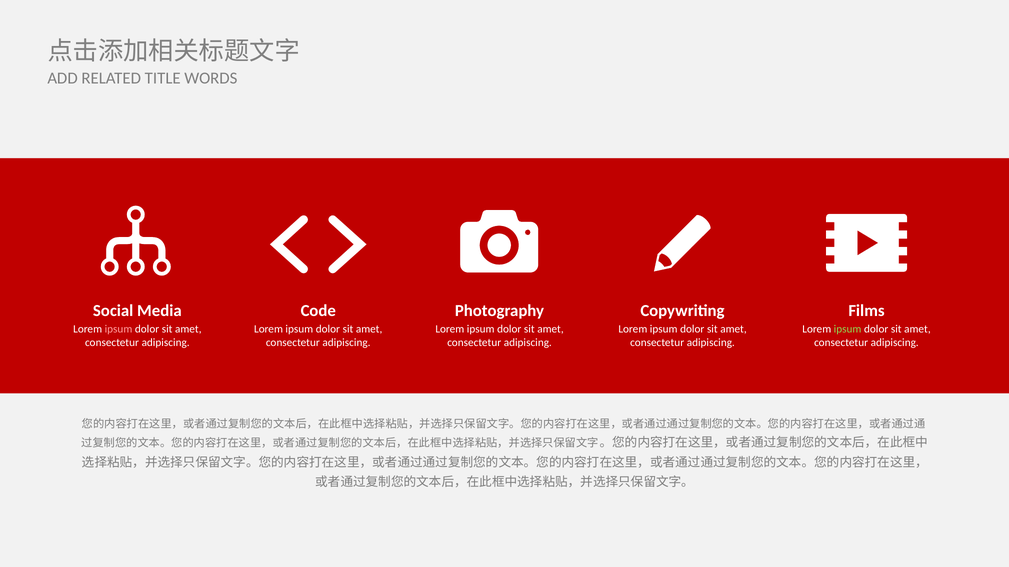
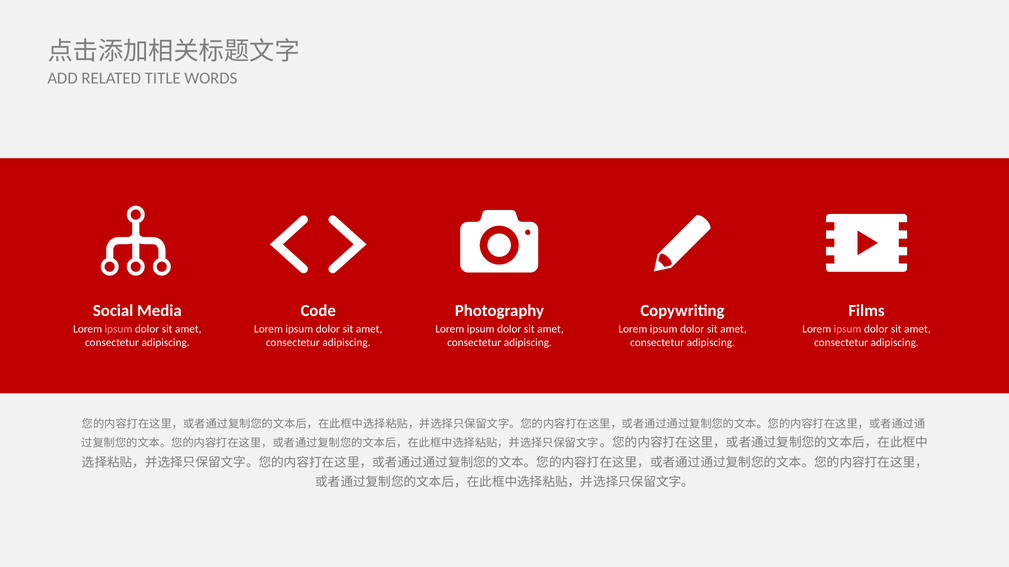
ipsum colour: light green -> pink (848, 329)
